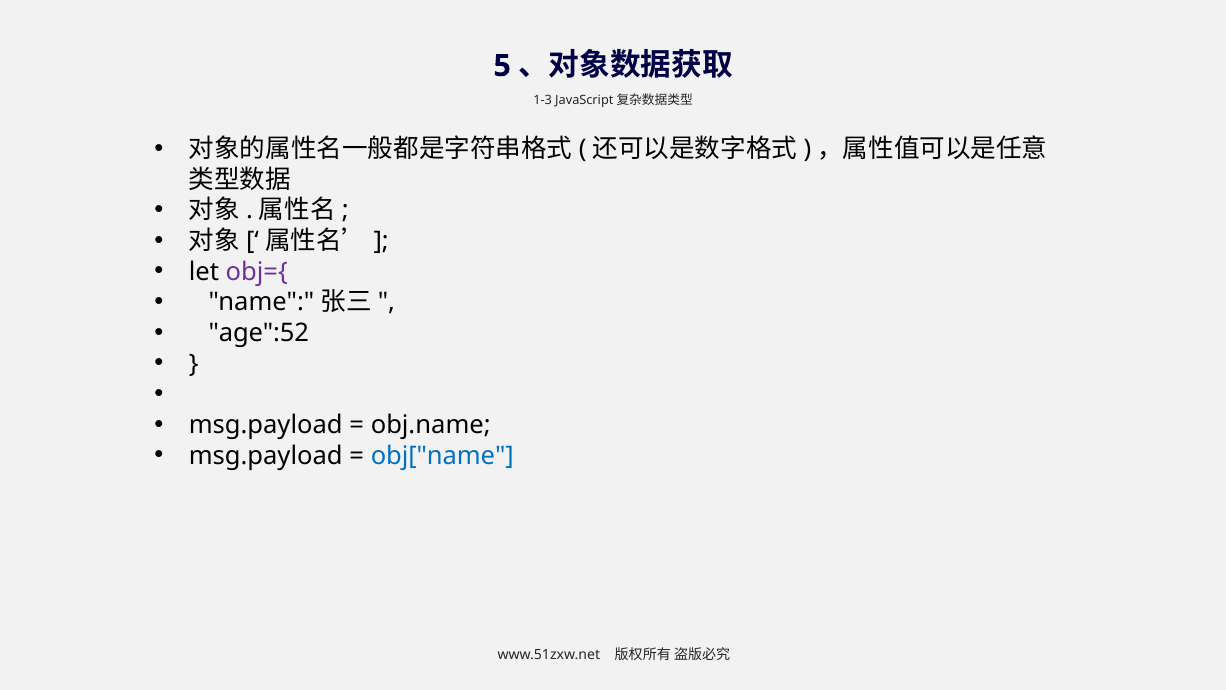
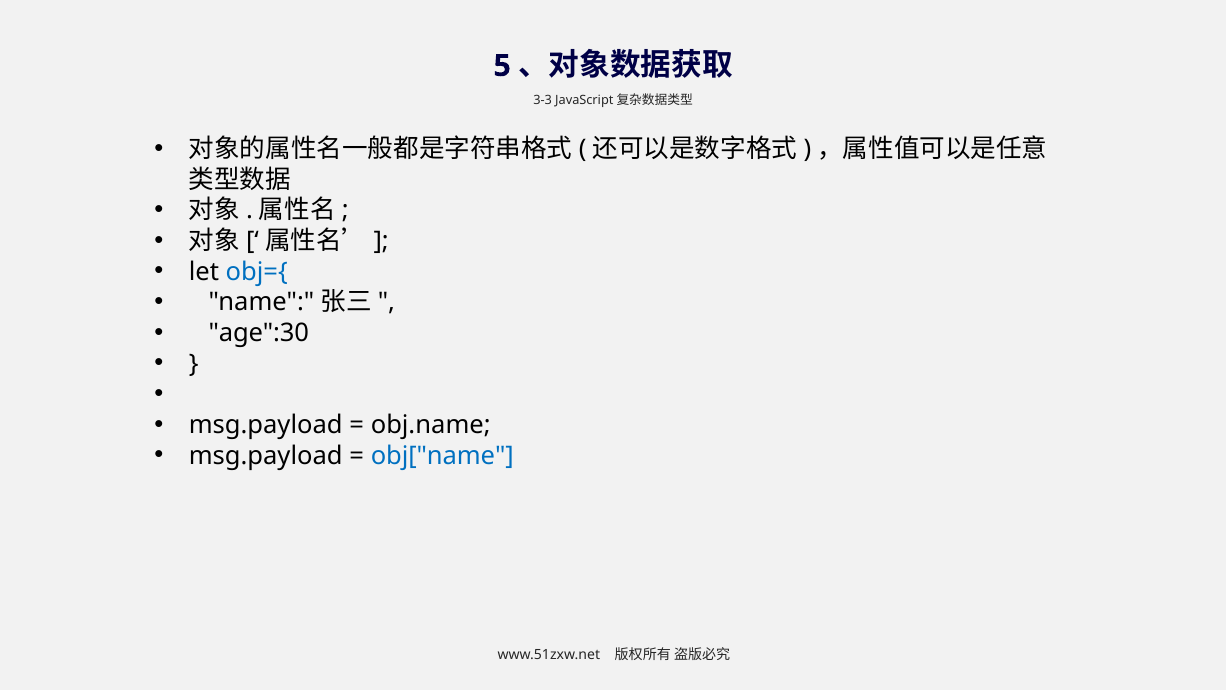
1-3: 1-3 -> 3-3 (543, 100)
obj={ colour: purple -> blue (257, 272)
age":52: age":52 -> age":30 (259, 333)
